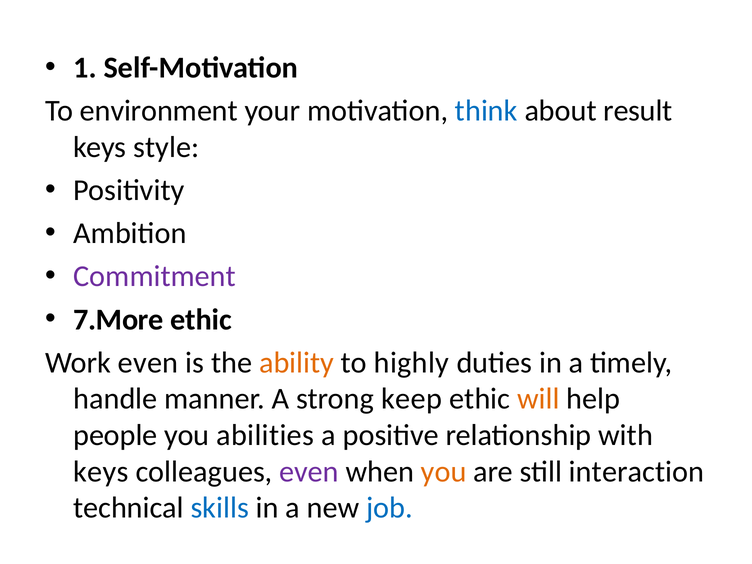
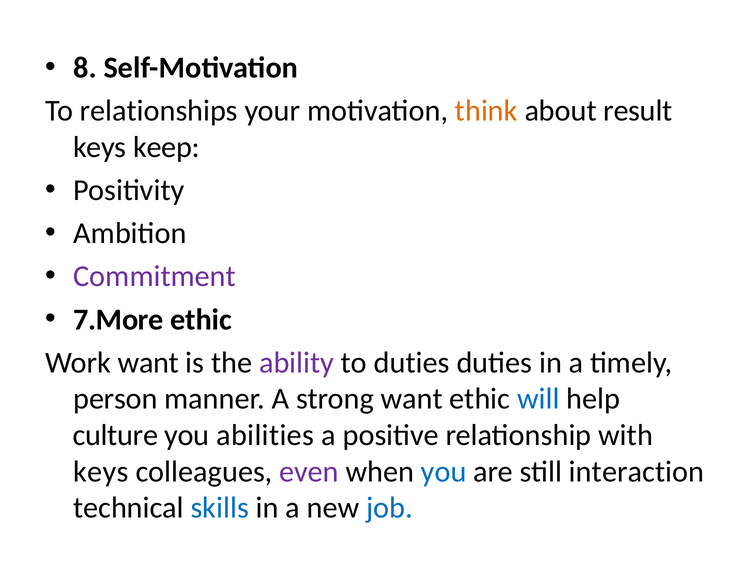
1: 1 -> 8 (85, 68)
environment: environment -> relationships (159, 111)
think colour: blue -> orange (486, 111)
style: style -> keep (166, 147)
Work even: even -> want (148, 363)
ability colour: orange -> purple (297, 363)
to highly: highly -> duties (412, 363)
handle: handle -> person (115, 399)
strong keep: keep -> want (412, 399)
will colour: orange -> blue (538, 399)
people: people -> culture (115, 435)
you colour: orange -> blue (444, 472)
